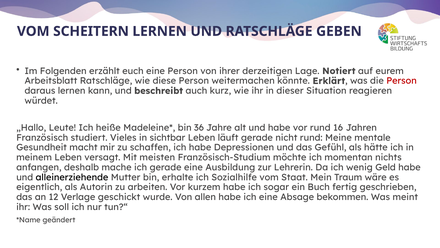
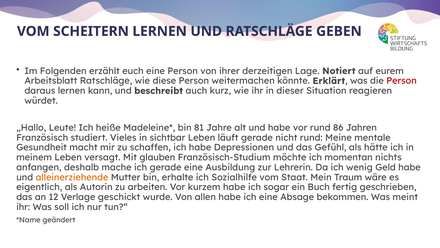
36: 36 -> 81 (199, 127)
16: 16 -> 86 (338, 127)
meisten: meisten -> glauben (157, 157)
alleinerziehende colour: black -> orange (72, 177)
